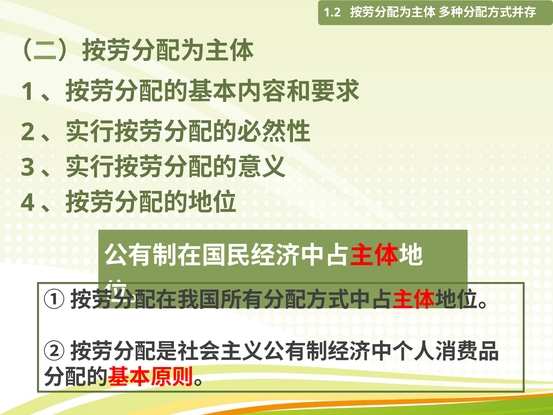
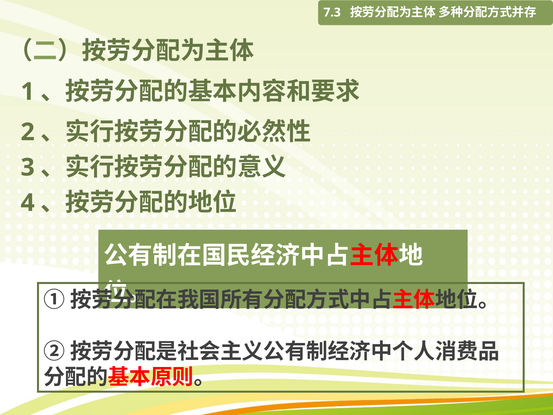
1.2: 1.2 -> 7.3 (332, 12)
